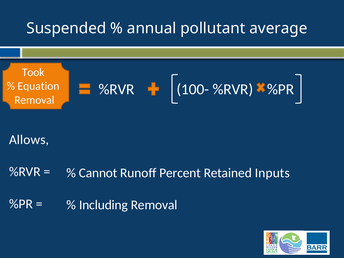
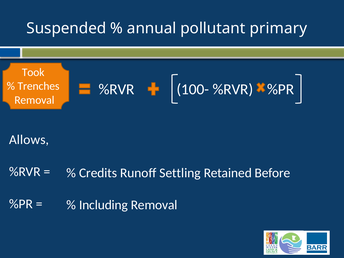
average: average -> primary (278, 28)
Equation: Equation -> Trenches (38, 86)
Cannot: Cannot -> Credits (98, 173)
Percent: Percent -> Settling (180, 173)
Inputs: Inputs -> Before (272, 173)
